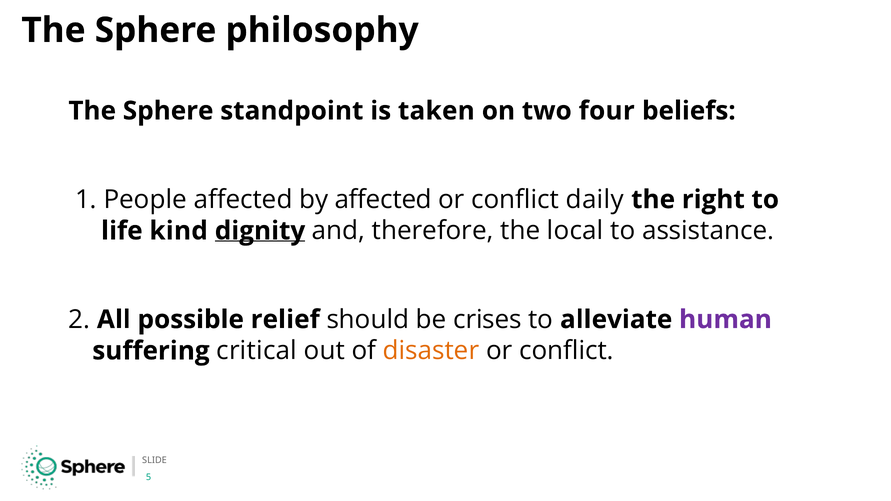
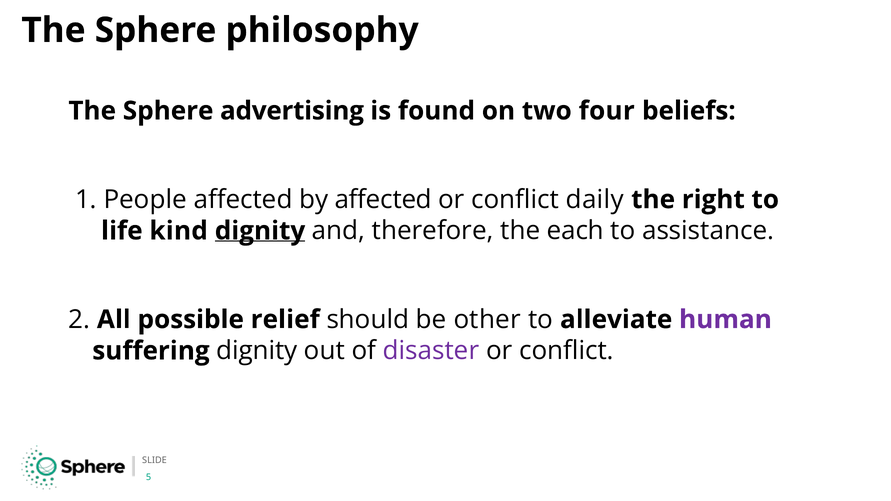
standpoint: standpoint -> advertising (292, 111)
taken: taken -> found (437, 111)
local: local -> each (575, 231)
crises: crises -> other (487, 320)
suffering critical: critical -> dignity (257, 351)
disaster colour: orange -> purple (431, 351)
